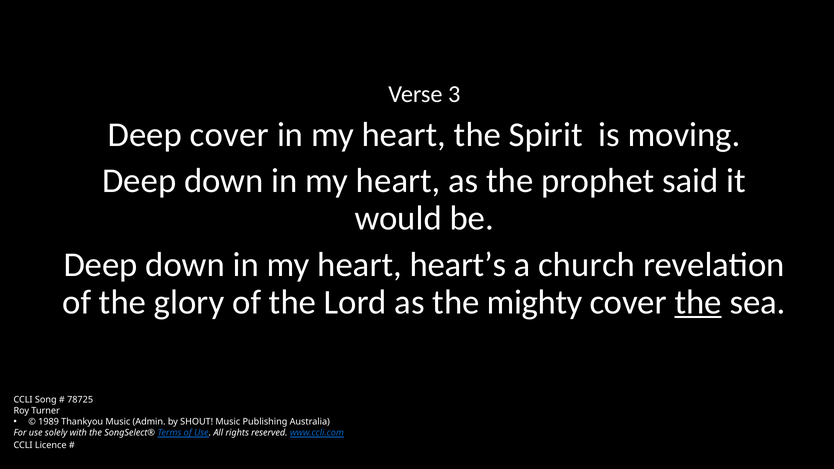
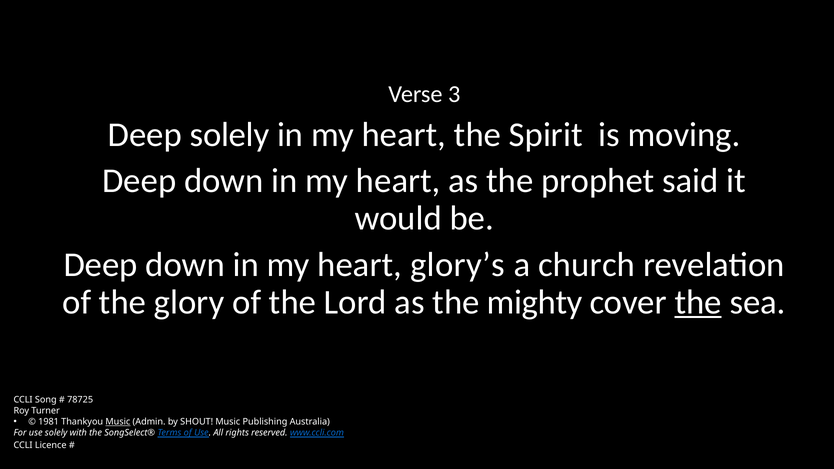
Deep cover: cover -> solely (230, 135)
heart’s: heart’s -> glory’s (458, 265)
1989: 1989 -> 1981 (49, 422)
Music underline: none -> present (118, 422)
